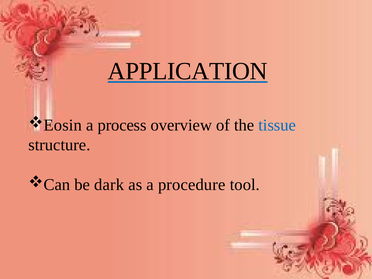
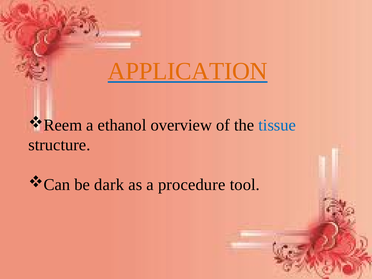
APPLICATION colour: black -> orange (188, 71)
Eosin: Eosin -> Reem (63, 125)
process: process -> ethanol (122, 125)
